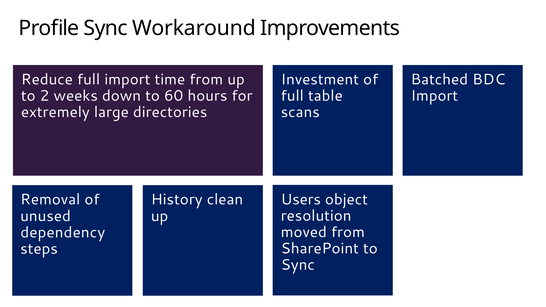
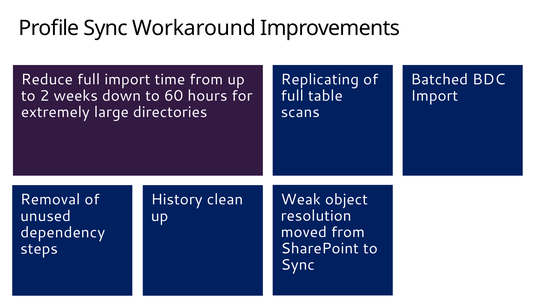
Investment: Investment -> Replicating (320, 80)
Users: Users -> Weak (301, 199)
